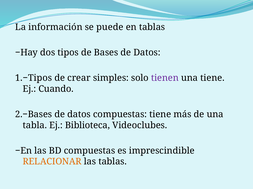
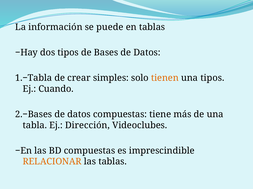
1.−Tipos: 1.−Tipos -> 1.−Tabla (34, 78)
tienen colour: purple -> orange (165, 78)
una tiene: tiene -> tipos (212, 78)
Biblioteca: Biblioteca -> Dirección (87, 126)
